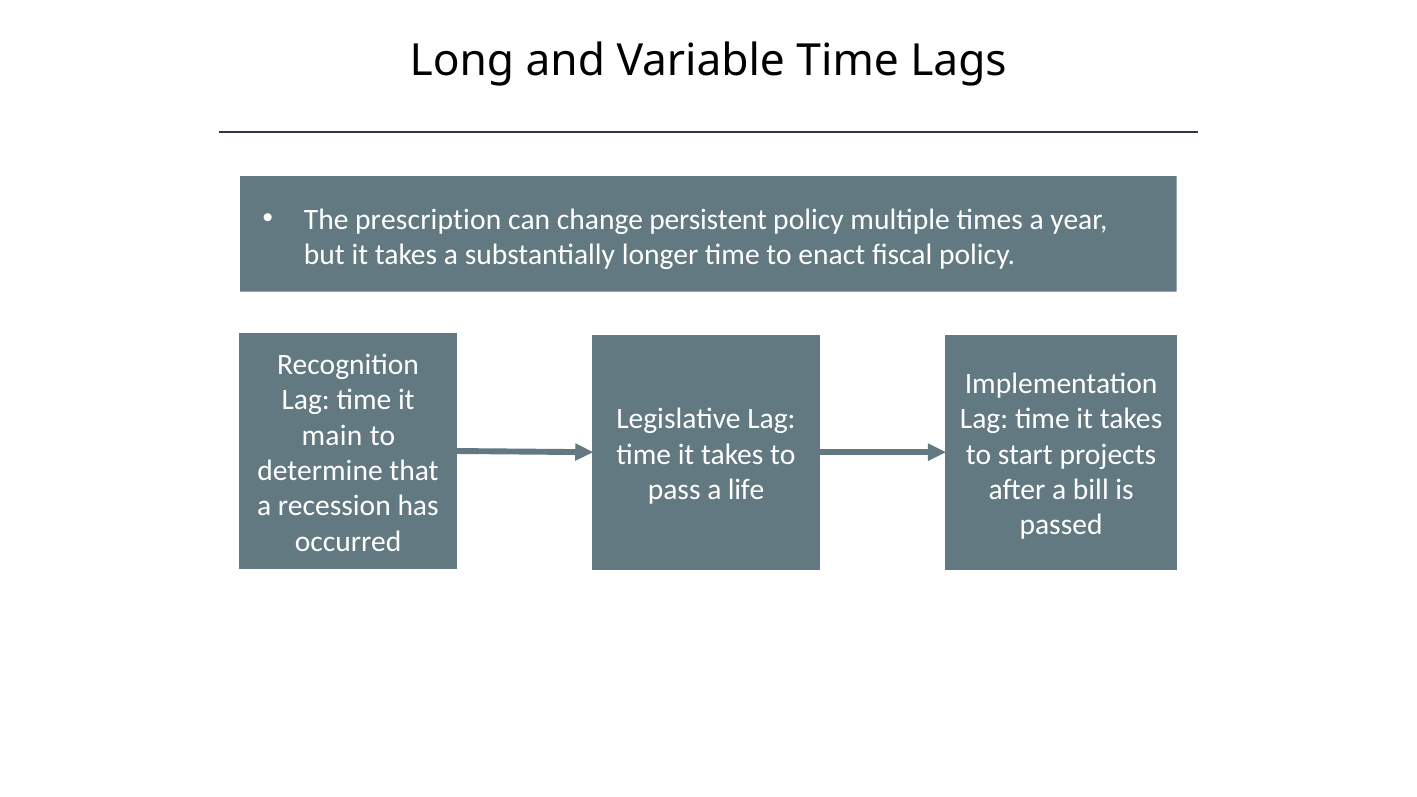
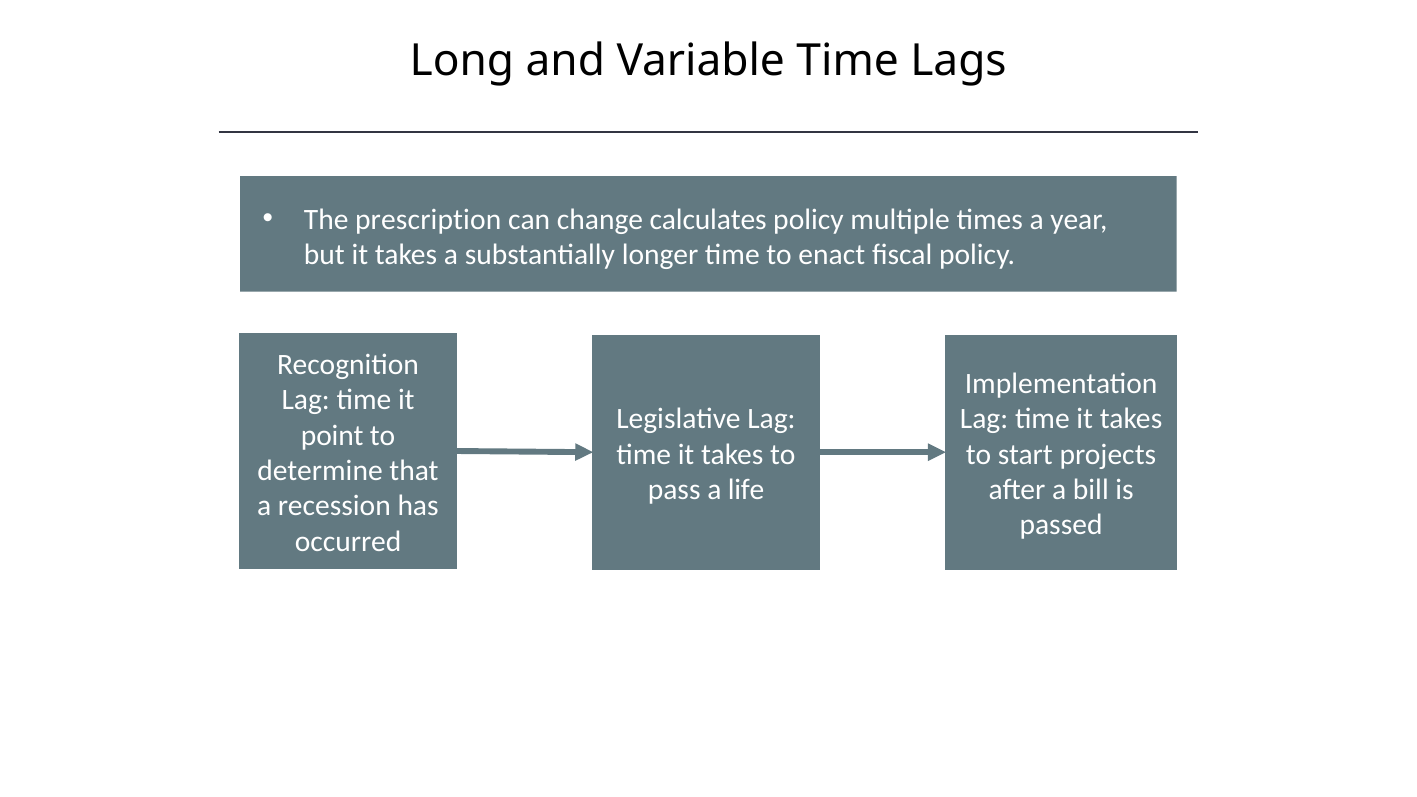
persistent: persistent -> calculates (708, 220)
main: main -> point (332, 435)
